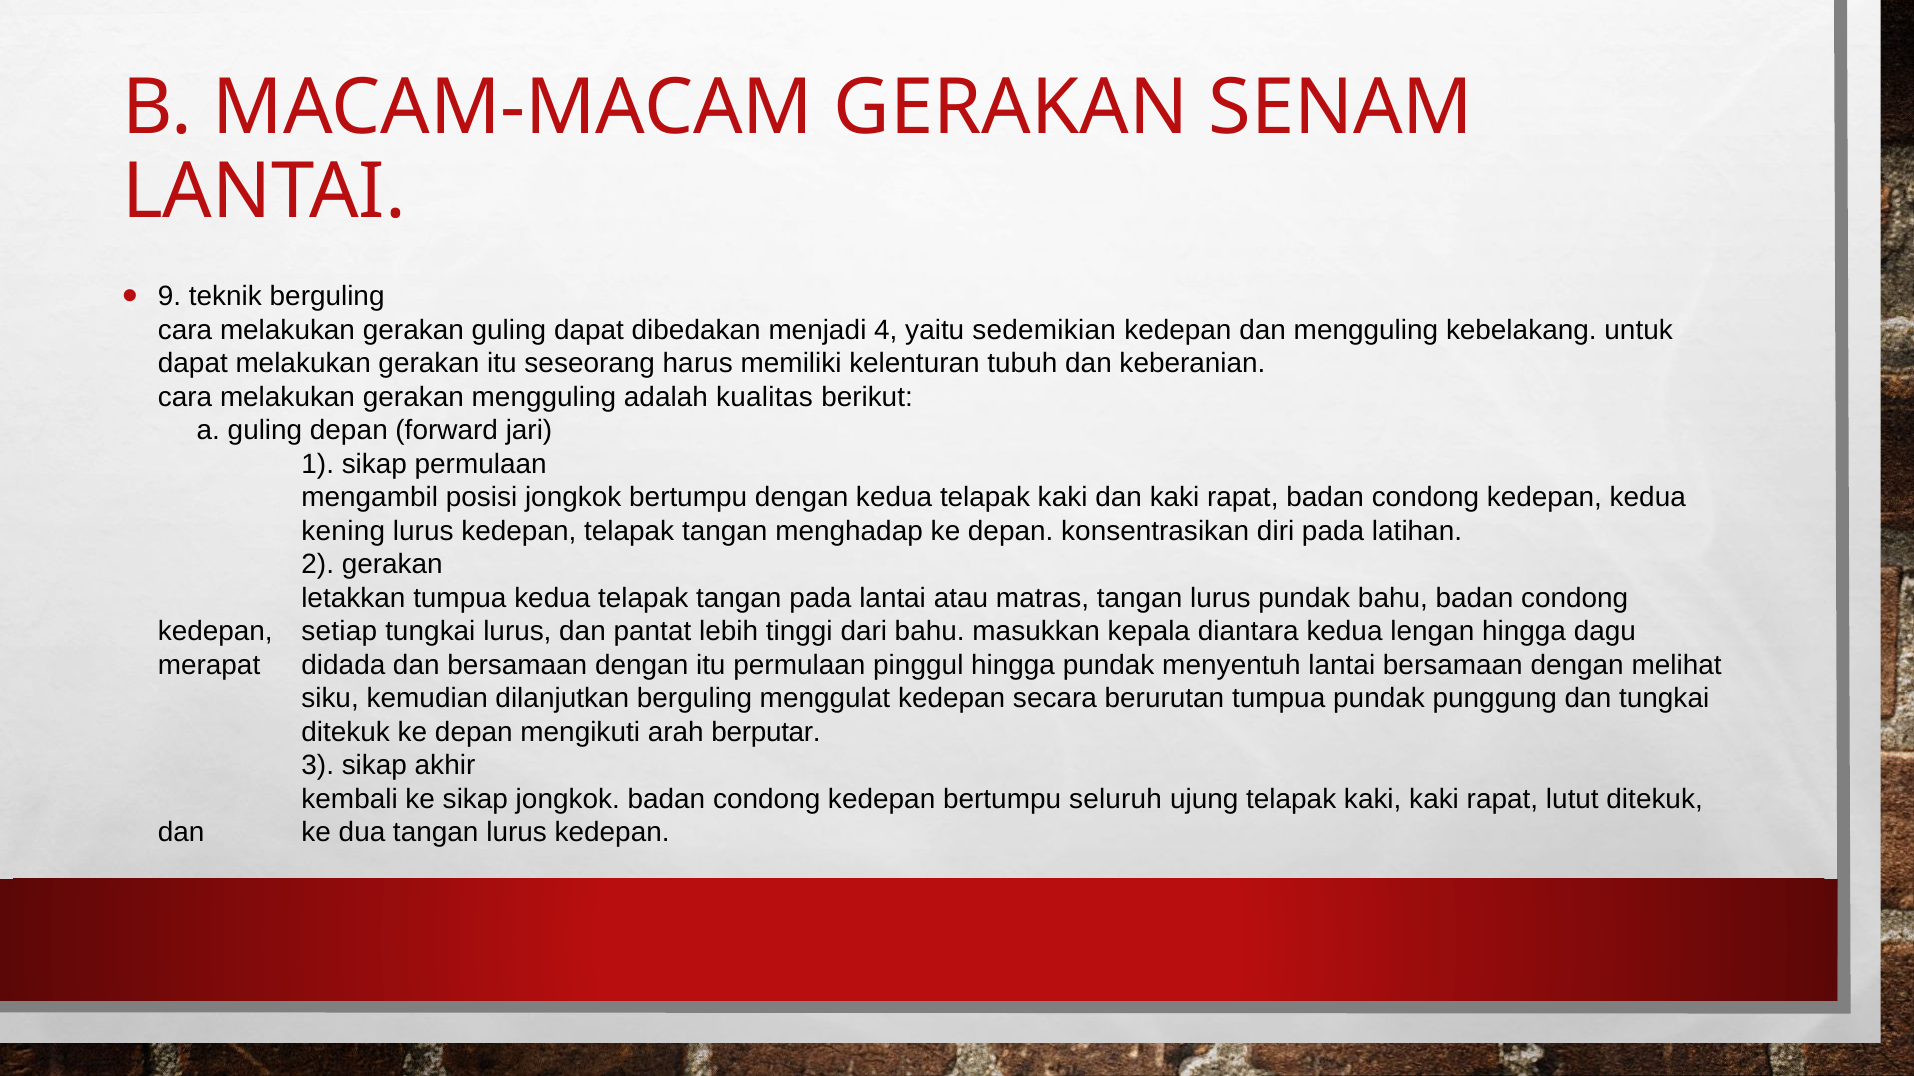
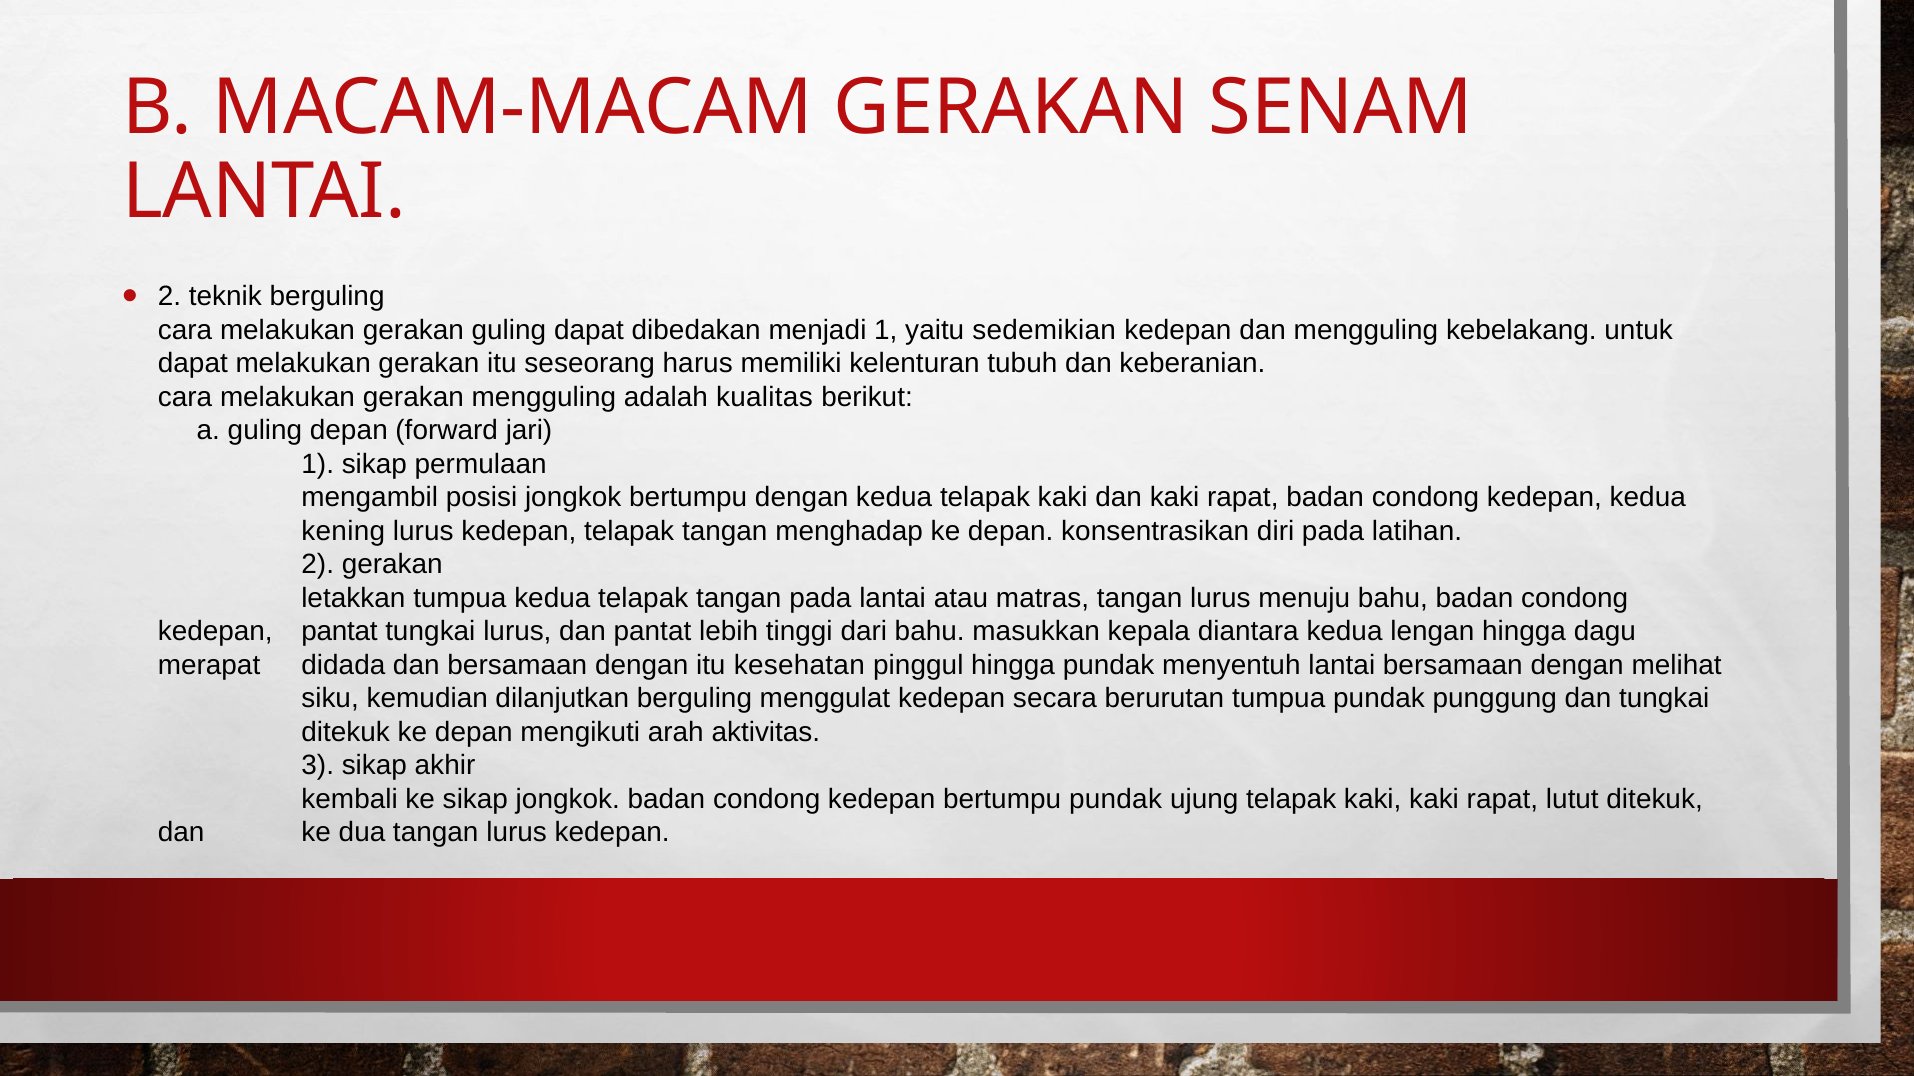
9: 9 -> 2 (170, 297)
menjadi 4: 4 -> 1 (886, 330)
lurus pundak: pundak -> menuju (1304, 598)
kedepan setiap: setiap -> pantat (340, 632)
itu permulaan: permulaan -> kesehatan (799, 666)
berputar: berputar -> aktivitas (766, 733)
bertumpu seluruh: seluruh -> pundak (1116, 800)
